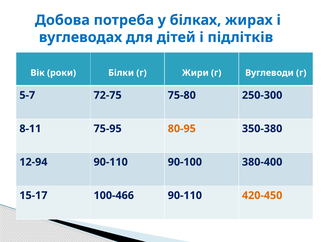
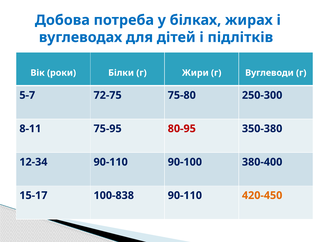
80-95 colour: orange -> red (182, 129)
12-94: 12-94 -> 12-34 (33, 162)
100-466: 100-466 -> 100-838 (114, 196)
